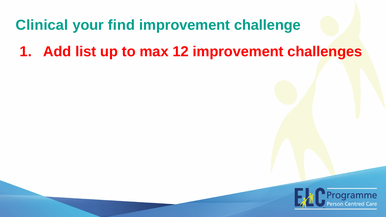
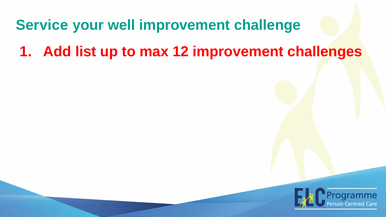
Clinical: Clinical -> Service (42, 25)
find: find -> well (122, 25)
